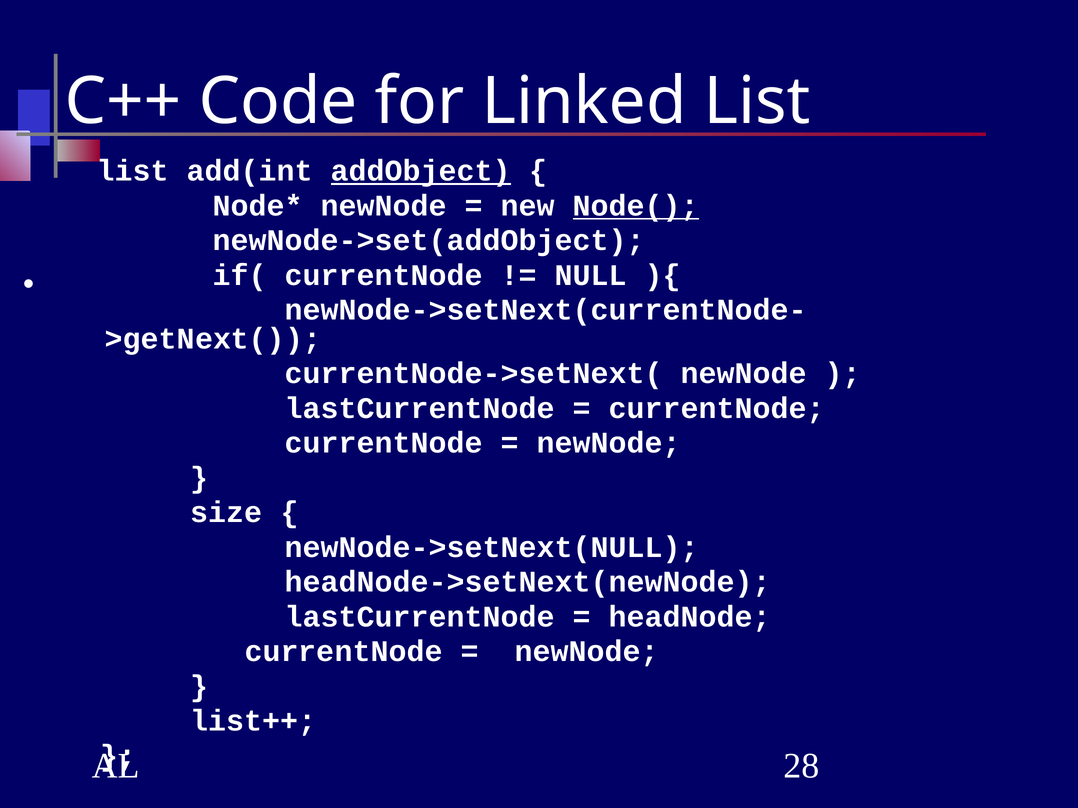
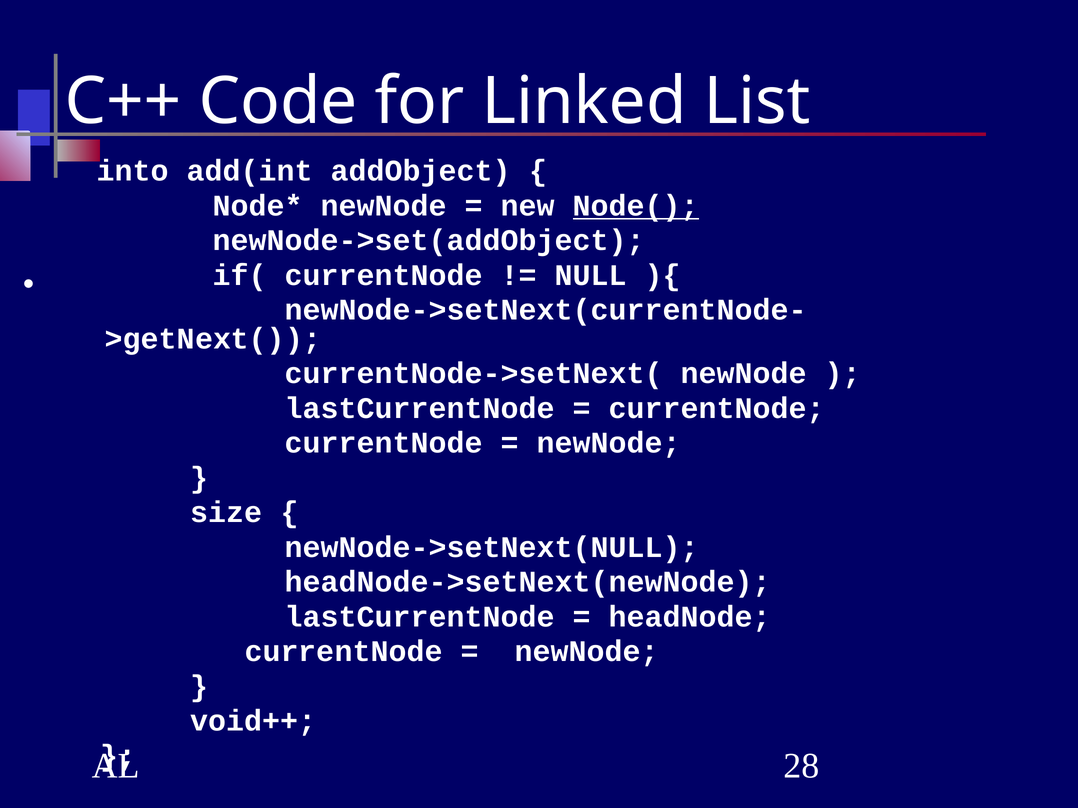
list: list -> into (133, 171)
addObject underline: present -> none (421, 171)
list++: list++ -> void++ (253, 721)
